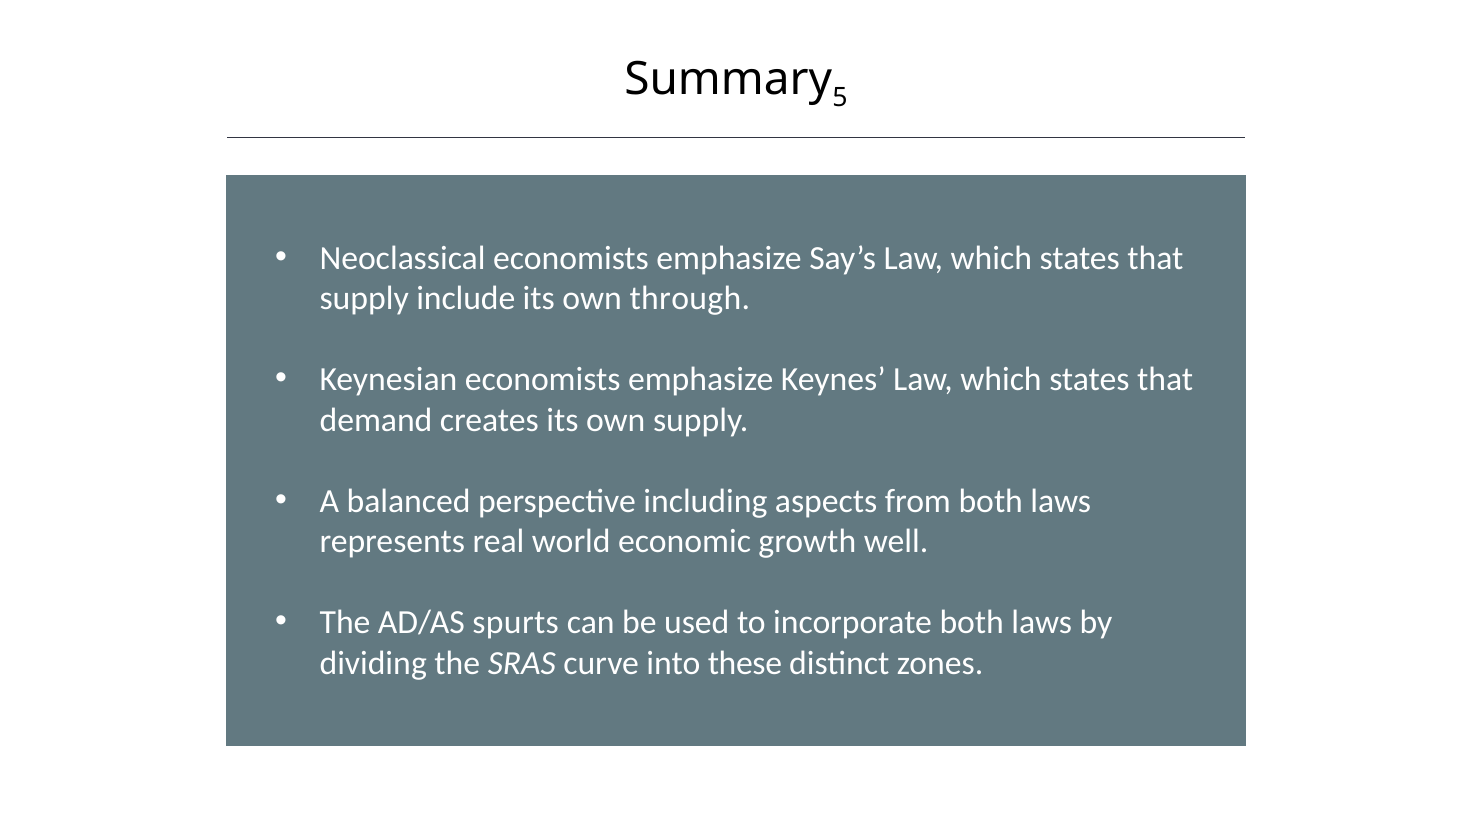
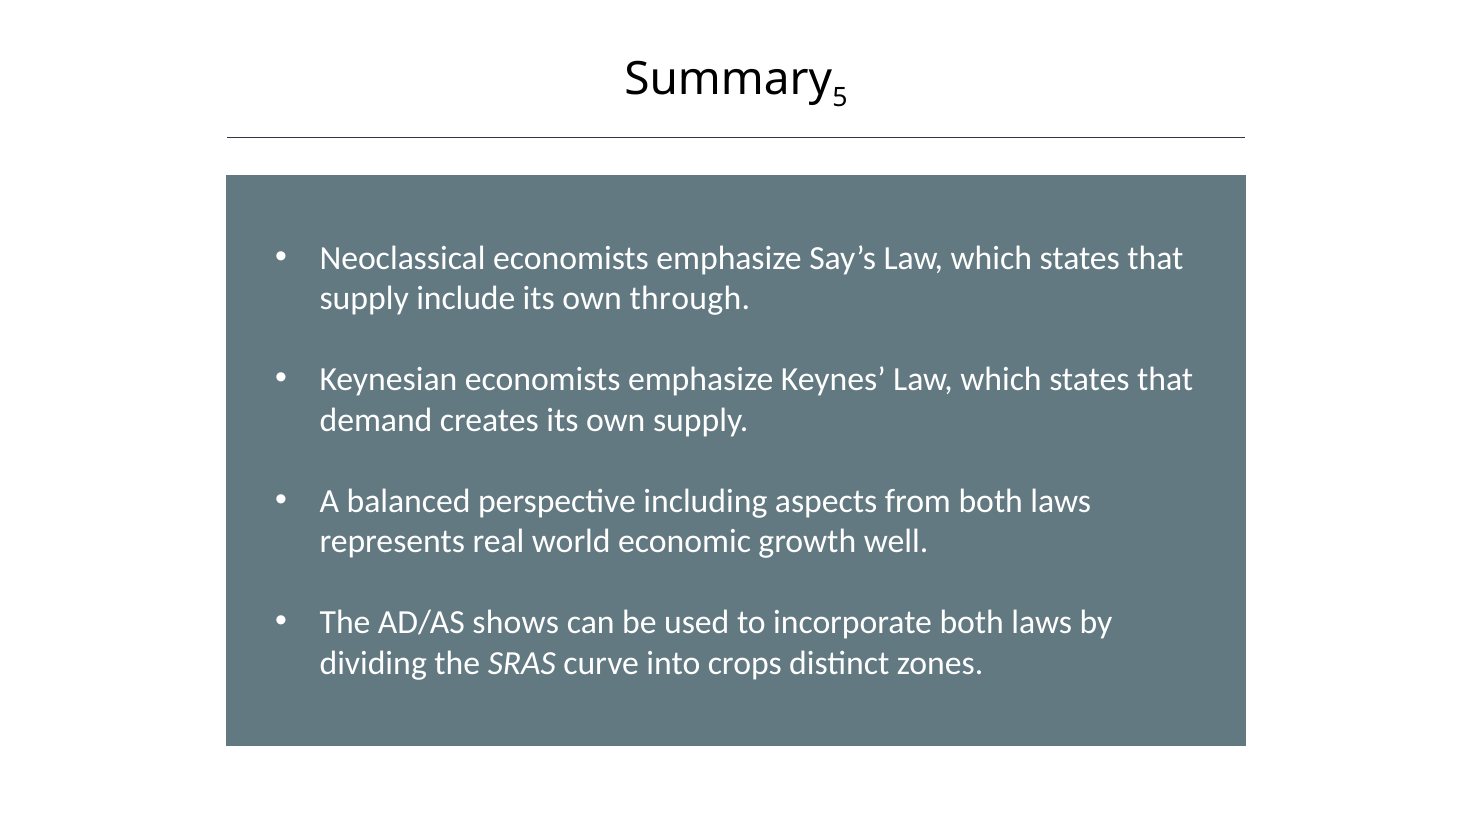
spurts: spurts -> shows (516, 622)
these: these -> crops (745, 663)
